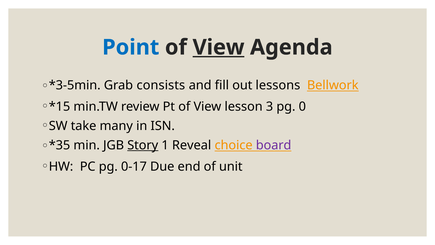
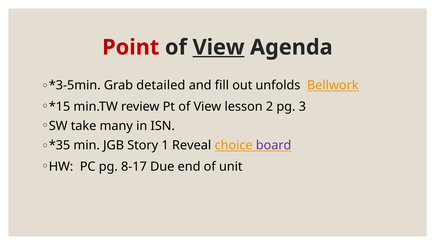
Point colour: blue -> red (131, 47)
consists: consists -> detailed (161, 85)
lessons: lessons -> unfolds (278, 85)
3: 3 -> 2 (270, 106)
0: 0 -> 3 (302, 106)
Story underline: present -> none (143, 145)
0-17: 0-17 -> 8-17 (134, 166)
